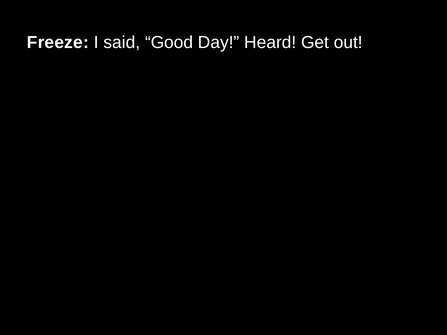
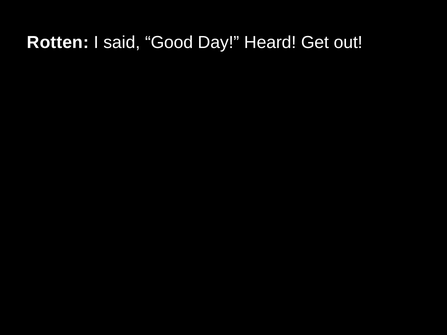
Freeze: Freeze -> Rotten (58, 43)
